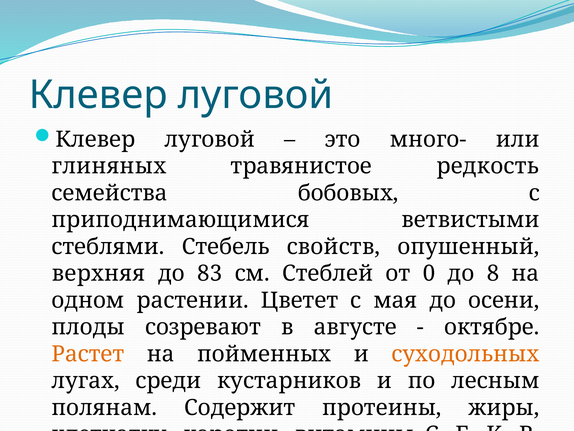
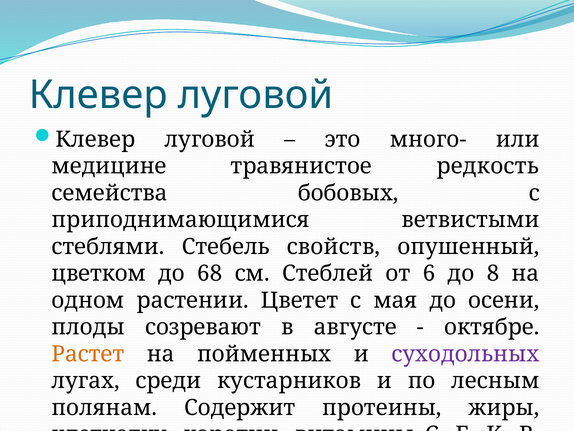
глиняных: глиняных -> медицине (109, 166)
верхняя: верхняя -> цветком (99, 273)
83: 83 -> 68 (210, 273)
0: 0 -> 6 (429, 273)
суходольных colour: orange -> purple (465, 354)
